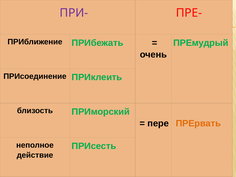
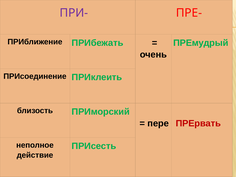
ПРЕрвать colour: orange -> red (198, 123)
